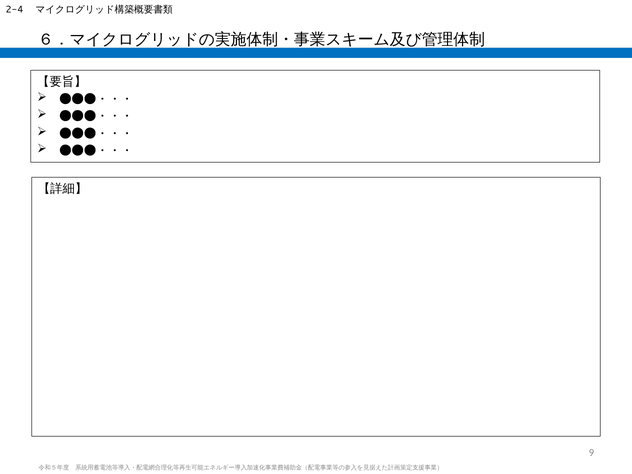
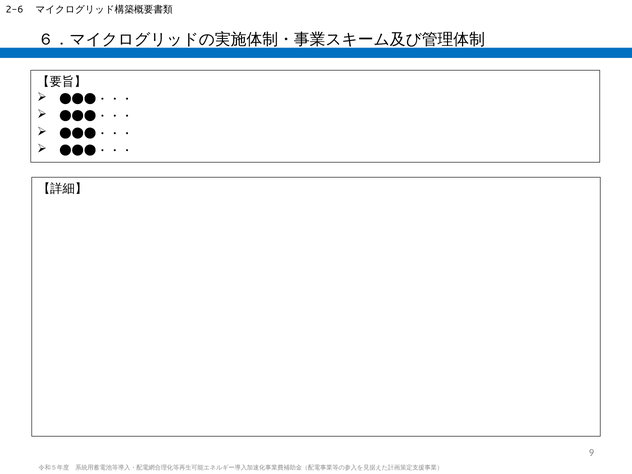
2-4: 2-4 -> 2-6 (14, 10)
